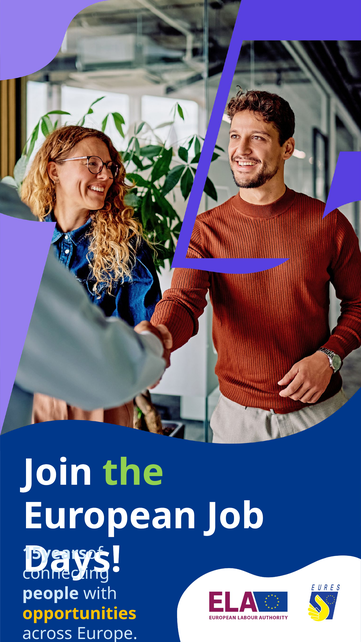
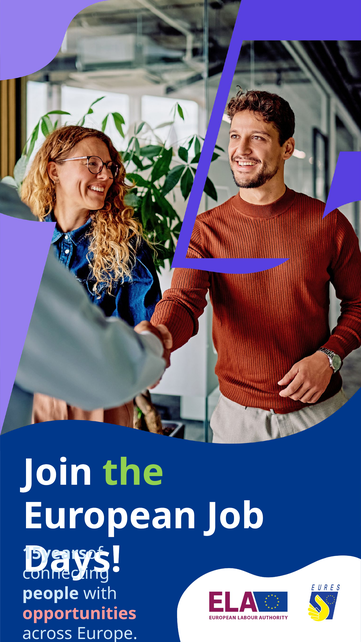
opportunities colour: yellow -> pink (79, 613)
